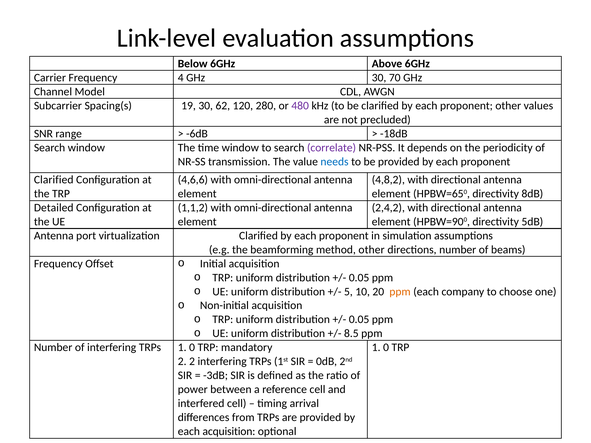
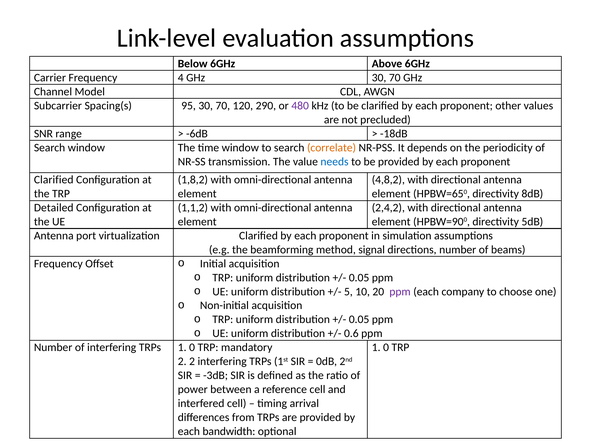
19: 19 -> 95 (189, 106)
62: 62 -> 70 (223, 106)
280: 280 -> 290 (266, 106)
correlate colour: purple -> orange (332, 148)
4,6,6: 4,6,6 -> 1,8,2 (193, 180)
method other: other -> signal (372, 250)
ppm colour: orange -> purple (400, 292)
8.5: 8.5 -> 0.6 (351, 334)
each acquisition: acquisition -> bandwidth (229, 432)
